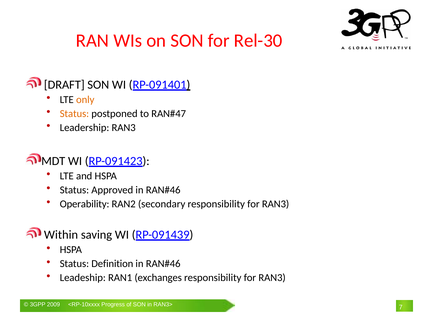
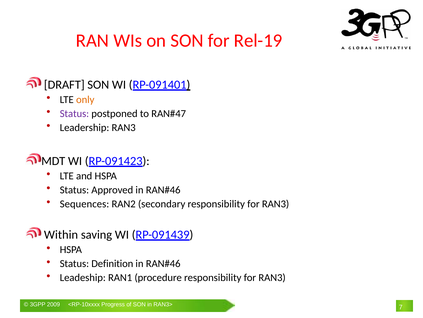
Rel-30: Rel-30 -> Rel-19 (258, 40)
Status colour: orange -> purple (74, 113)
Operability: Operability -> Sequences (84, 203)
exchanges: exchanges -> procedure (158, 277)
